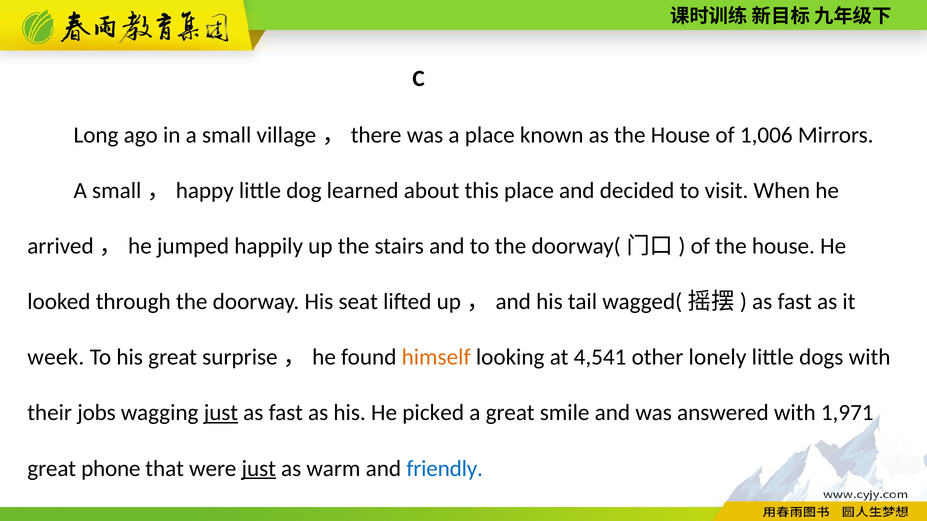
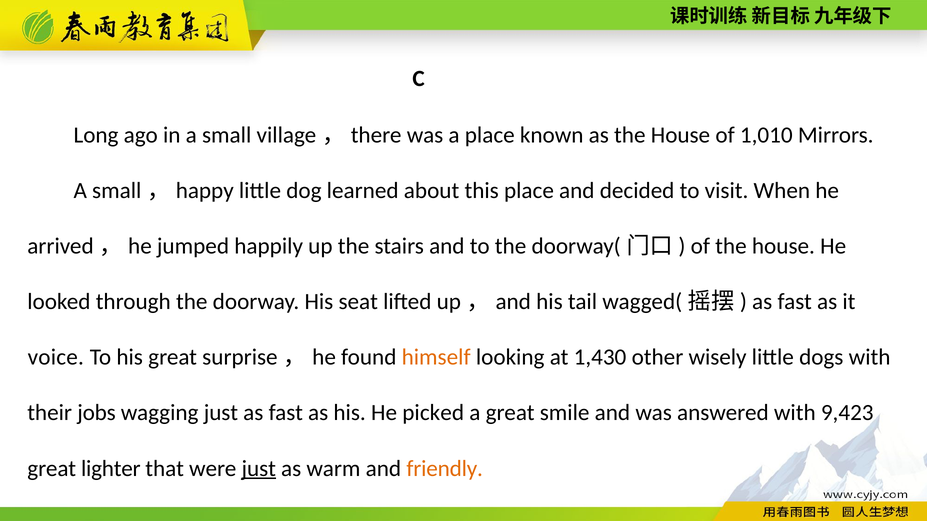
1,006: 1,006 -> 1,010 (766, 135)
week: week -> voice (56, 358)
4,541: 4,541 -> 1,430 (600, 358)
lonely: lonely -> wisely (718, 358)
just underline: present -> none (221, 413)
1,971: 1,971 -> 9,423 (847, 413)
phone: phone -> lighter (111, 469)
friendly colour: blue -> orange (445, 469)
